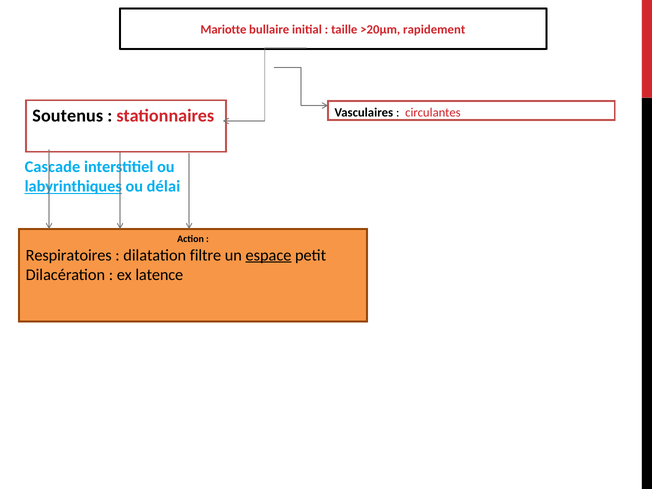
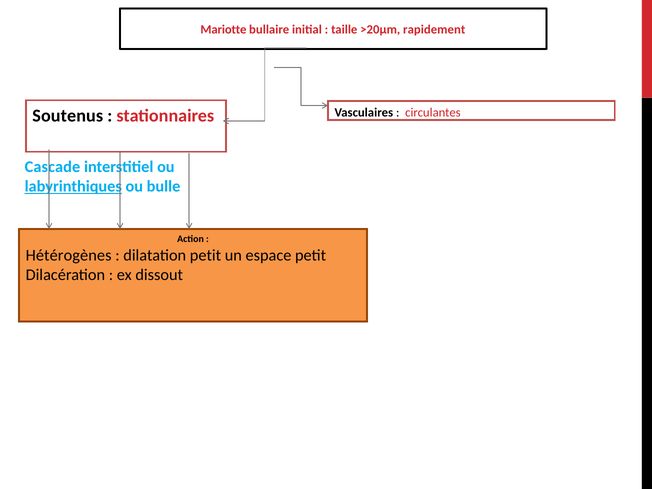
délai: délai -> bulle (164, 186)
Respiratoires: Respiratoires -> Hétérogènes (69, 255)
dilatation filtre: filtre -> petit (205, 255)
espace underline: present -> none (268, 255)
latence: latence -> dissout (159, 275)
